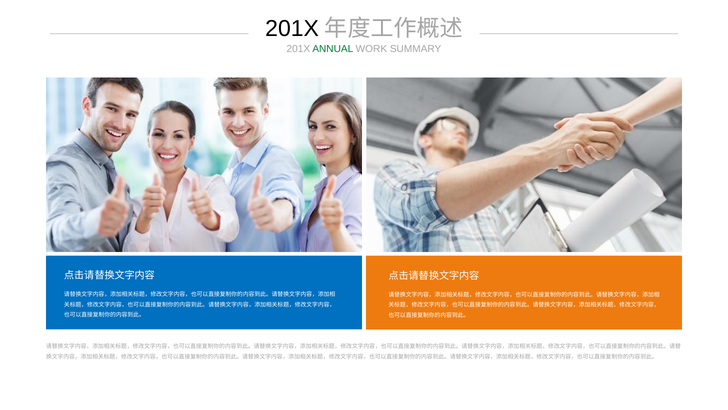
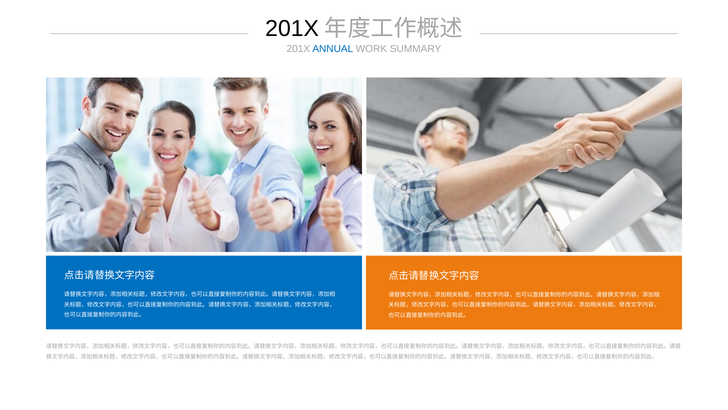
ANNUAL colour: green -> blue (333, 49)
